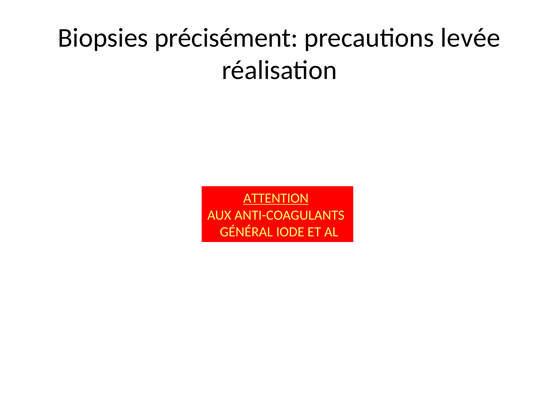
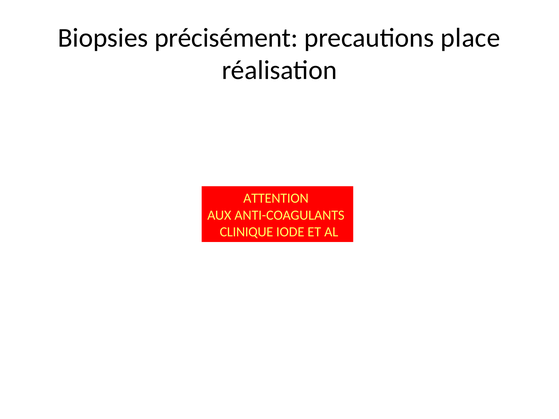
levée: levée -> place (470, 38)
ATTENTION underline: present -> none (276, 198)
GÉNÉRAL: GÉNÉRAL -> CLINIQUE (246, 232)
